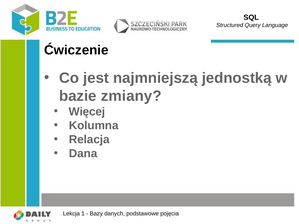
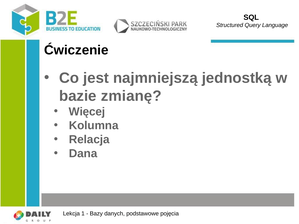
zmiany: zmiany -> zmianę (131, 96)
